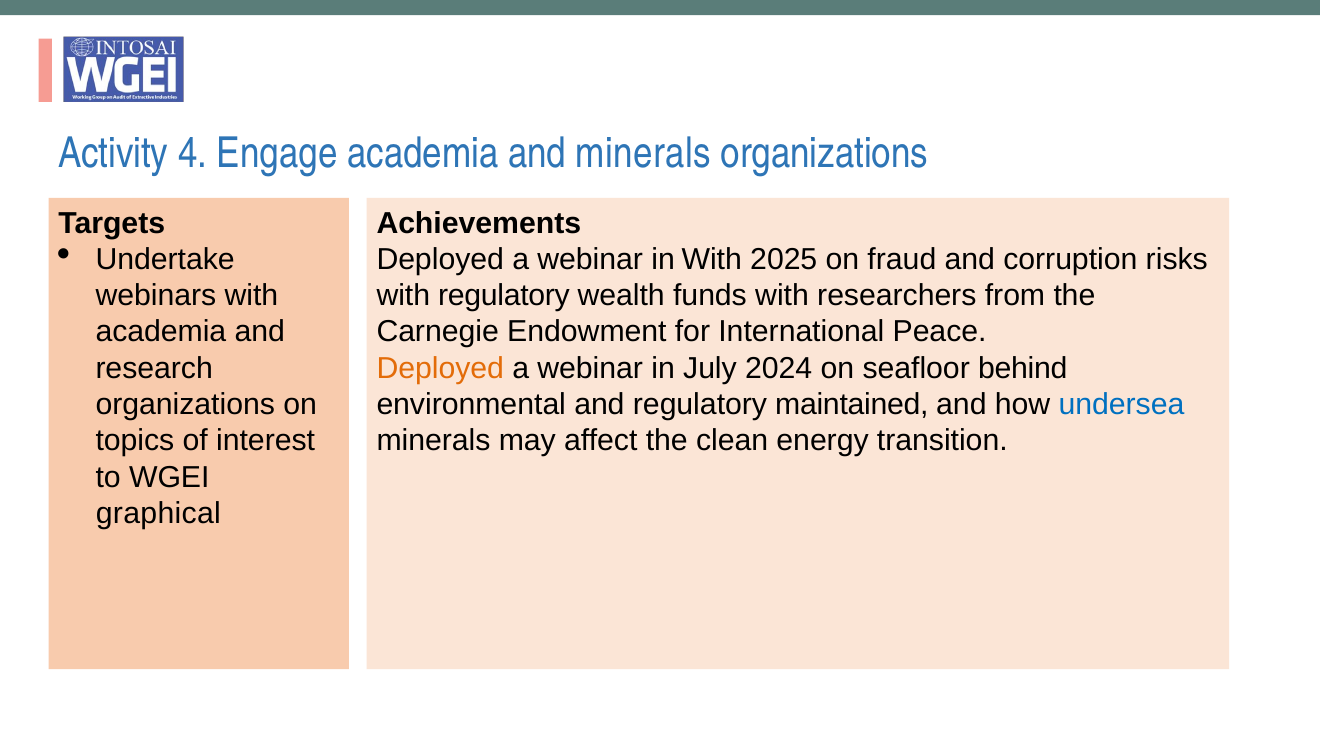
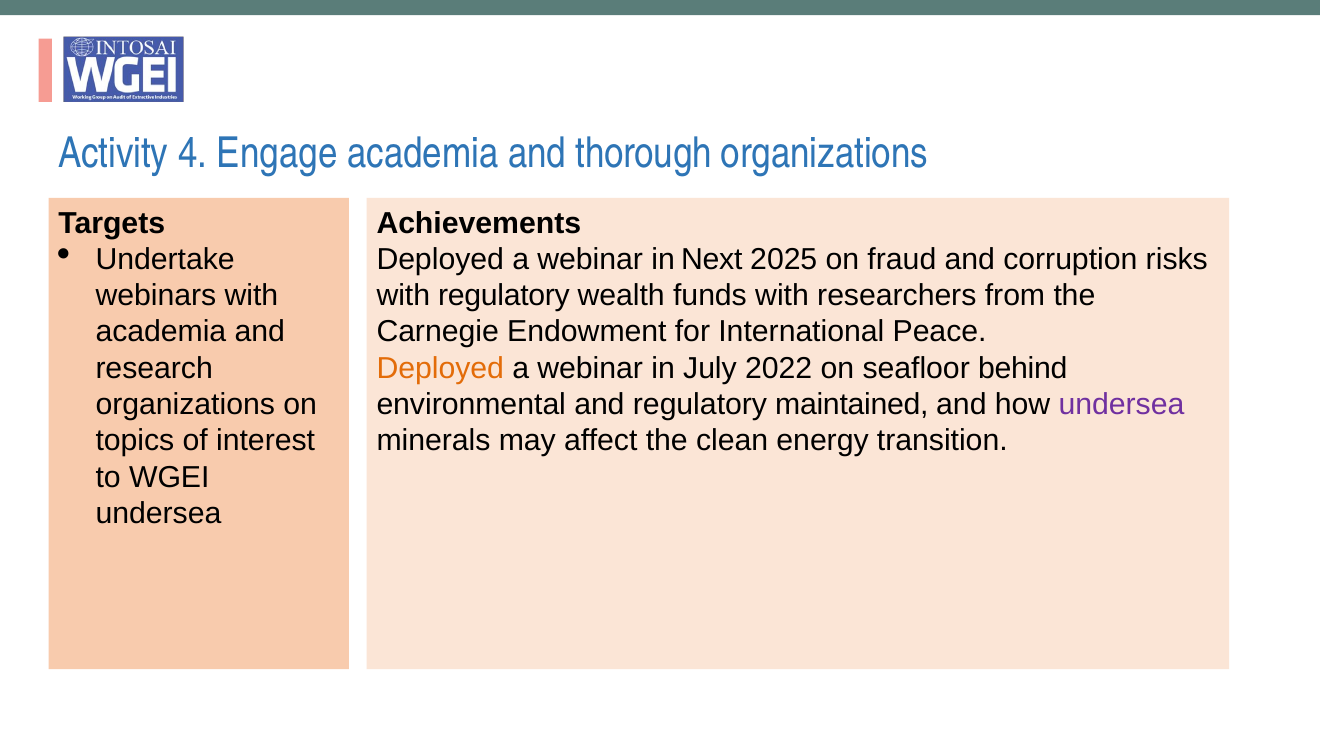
and minerals: minerals -> thorough (644, 153)
in With: With -> Next (712, 259)
2024: 2024 -> 2022 (779, 368)
undersea colour: blue -> purple (1122, 404)
graphical: graphical -> undersea (159, 513)
